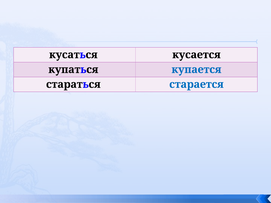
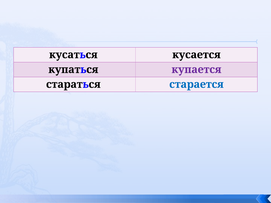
купается colour: blue -> purple (196, 70)
